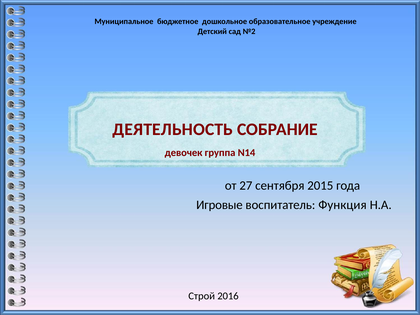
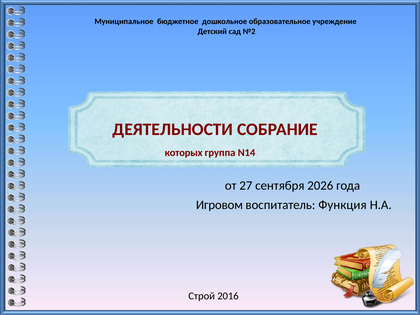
ДЕЯТЕЛЬНОСТЬ: ДЕЯТЕЛЬНОСТЬ -> ДЕЯТЕЛЬНОСТИ (173, 129)
девочек: девочек -> которых (184, 153)
2015: 2015 -> 2026 (320, 186)
Игровые: Игровые -> Игровом (219, 205)
